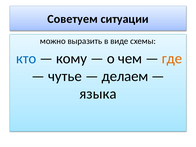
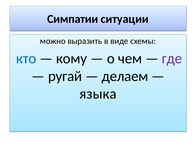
Советуем: Советуем -> Симпатии (73, 19)
где colour: orange -> purple (172, 59)
чутье: чутье -> ругай (65, 76)
